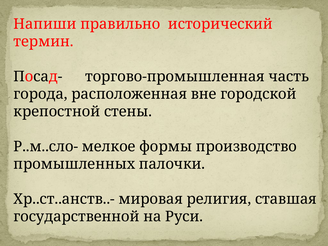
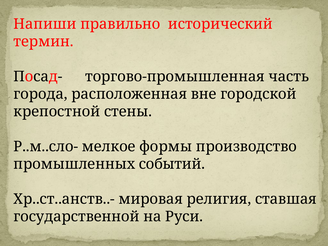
палочки: палочки -> событий (172, 164)
